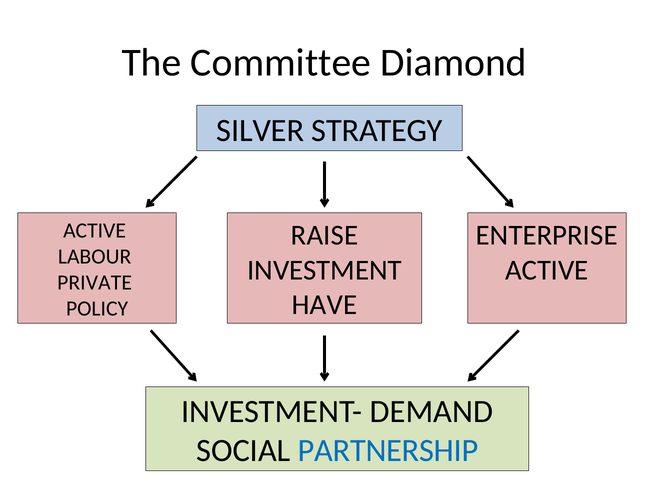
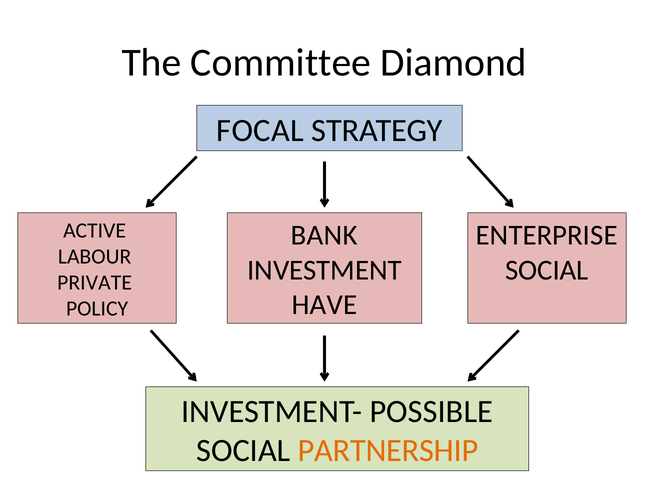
SILVER: SILVER -> FOCAL (260, 130)
RAISE: RAISE -> BANK (324, 235)
ACTIVE: ACTIVE -> SOCIAL (547, 270)
DEMAND: DEMAND -> POSSIBLE (431, 411)
PARTNERSHIP colour: blue -> orange (388, 450)
